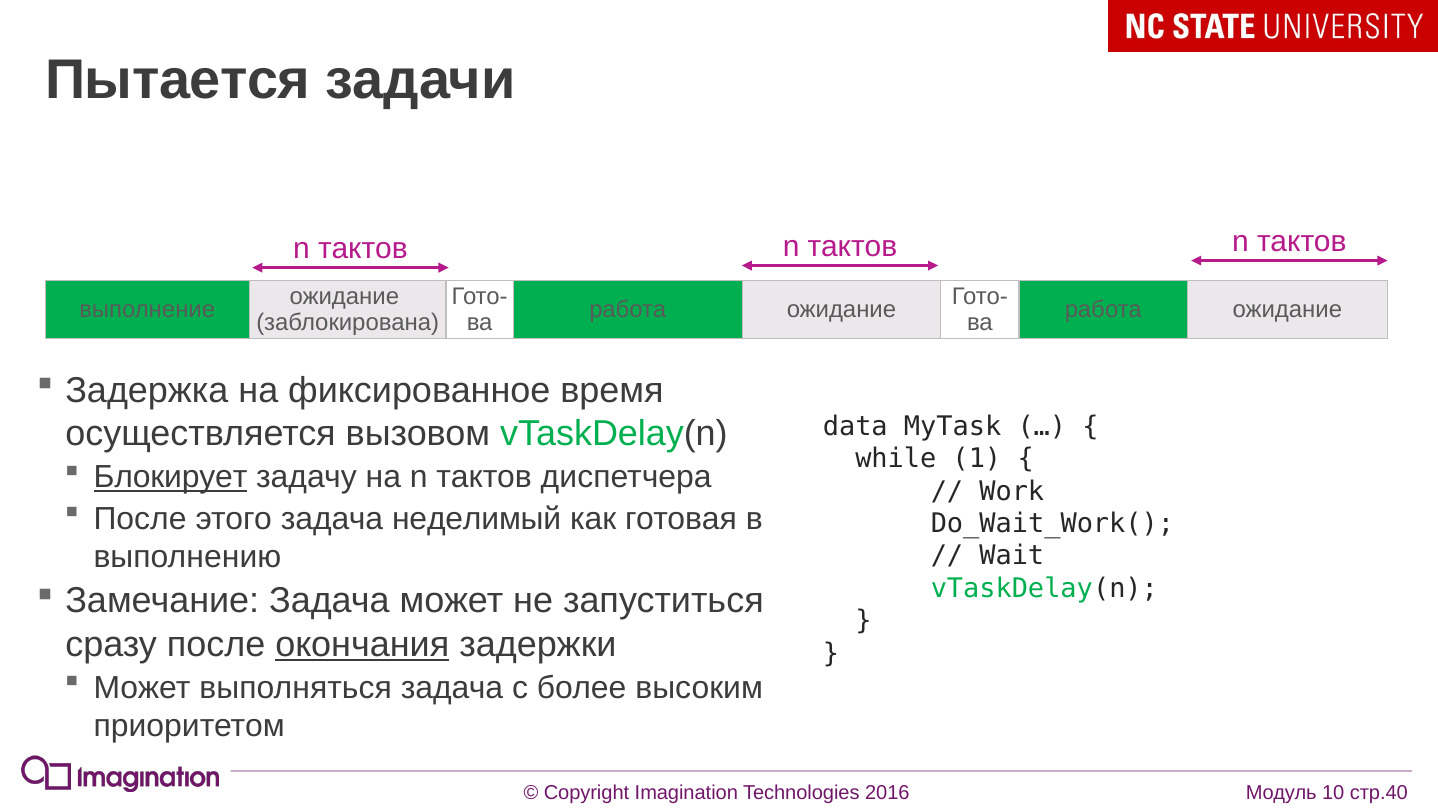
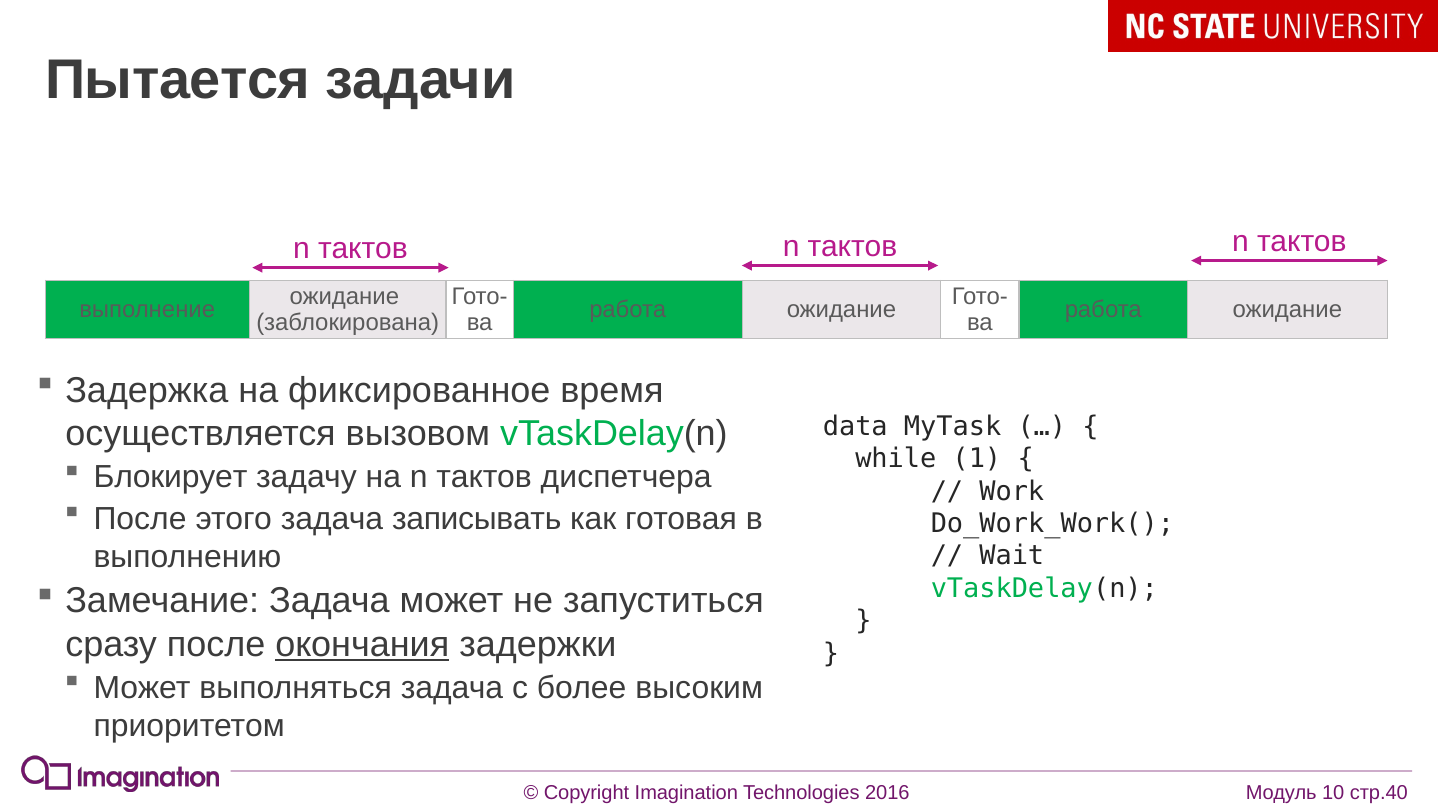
Блокирует underline: present -> none (170, 477)
неделимый: неделимый -> записывать (477, 519)
Do_Wait_Work(: Do_Wait_Work( -> Do_Work_Work( (1052, 524)
